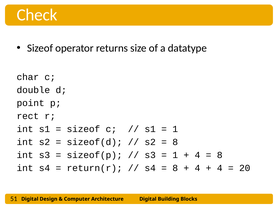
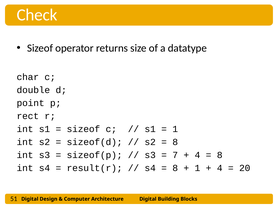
1: 1 -> 7 (175, 155)
return(r: return(r -> result(r (95, 168)
4: 4 -> 1 (197, 168)
